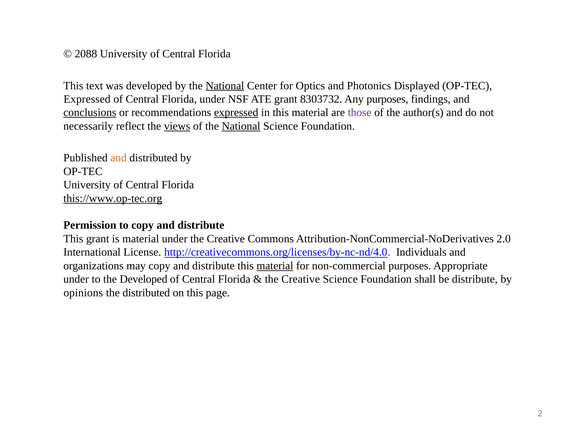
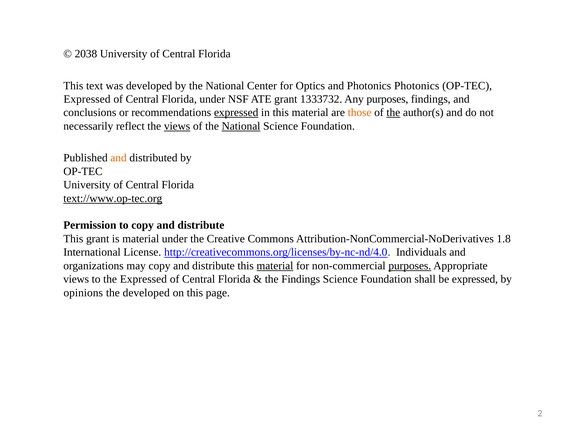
2088: 2088 -> 2038 (86, 54)
National underline: present -> none (225, 86)
Photonics Displayed: Displayed -> Photonics (417, 86)
8303732: 8303732 -> 1333732 (321, 99)
conclusions underline: present -> none (90, 113)
those colour: purple -> orange (360, 113)
the underline: none -> present (393, 113)
this://www.op-tec.org: this://www.op-tec.org -> text://www.op-tec.org (113, 198)
2.0: 2.0 -> 1.8 (504, 239)
purposes underline: none -> present (410, 266)
under: under -> views (76, 279)
the Developed: Developed -> Expressed (143, 279)
Creative: Creative -> Findings (301, 279)
be distribute: distribute -> expressed (475, 279)
the distributed: distributed -> developed (146, 292)
